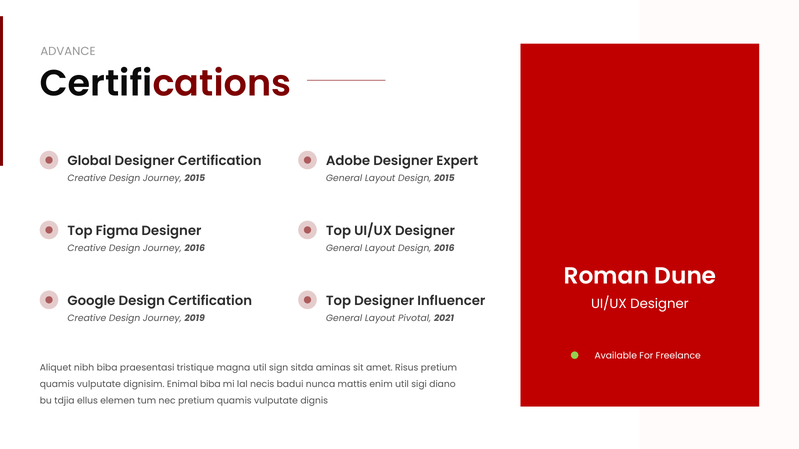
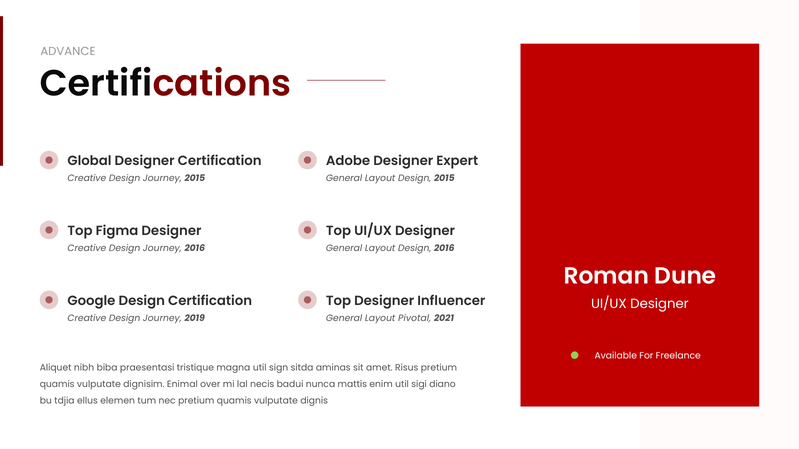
Enimal biba: biba -> over (210, 385)
